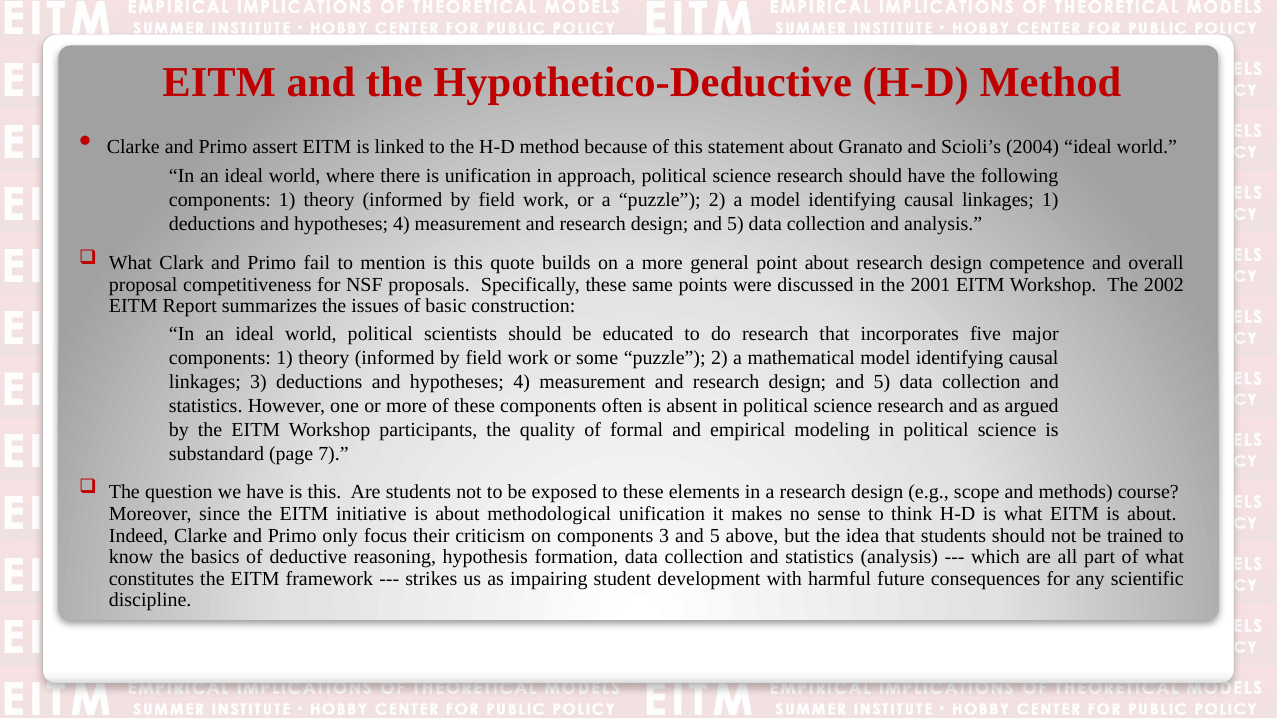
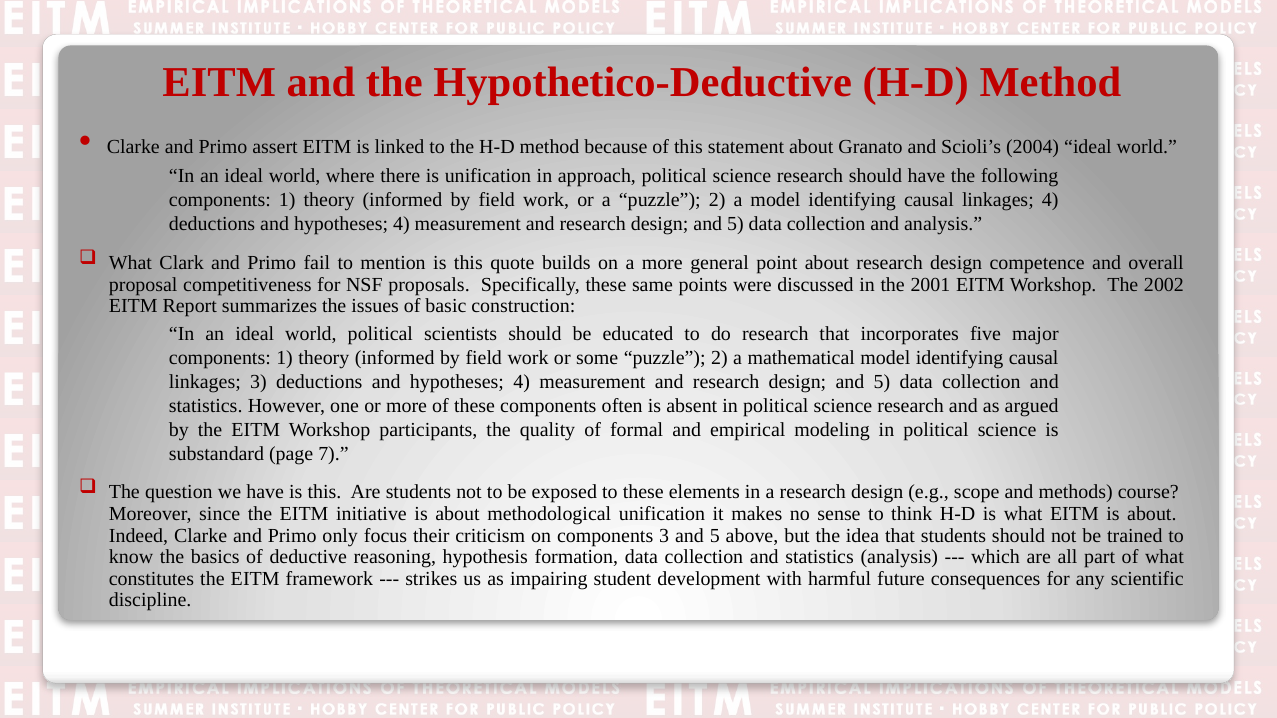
linkages 1: 1 -> 4 (1050, 200)
